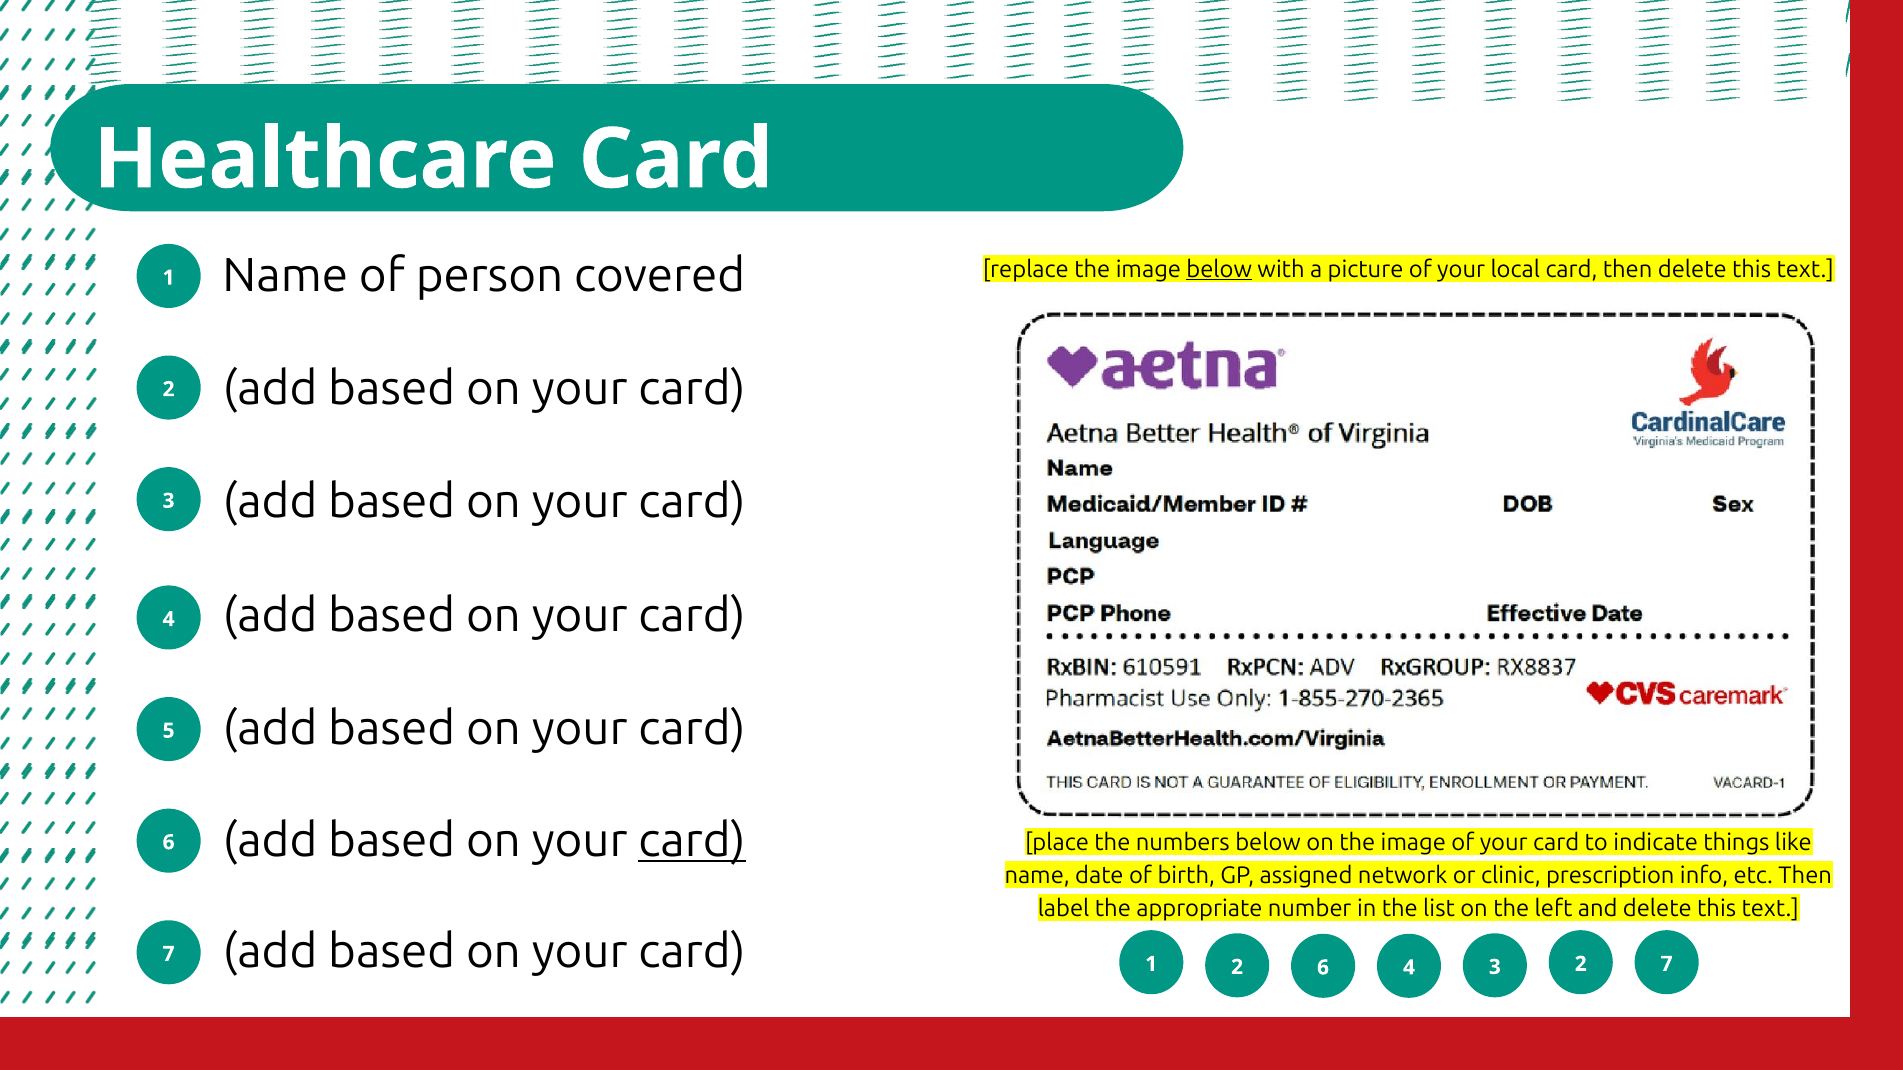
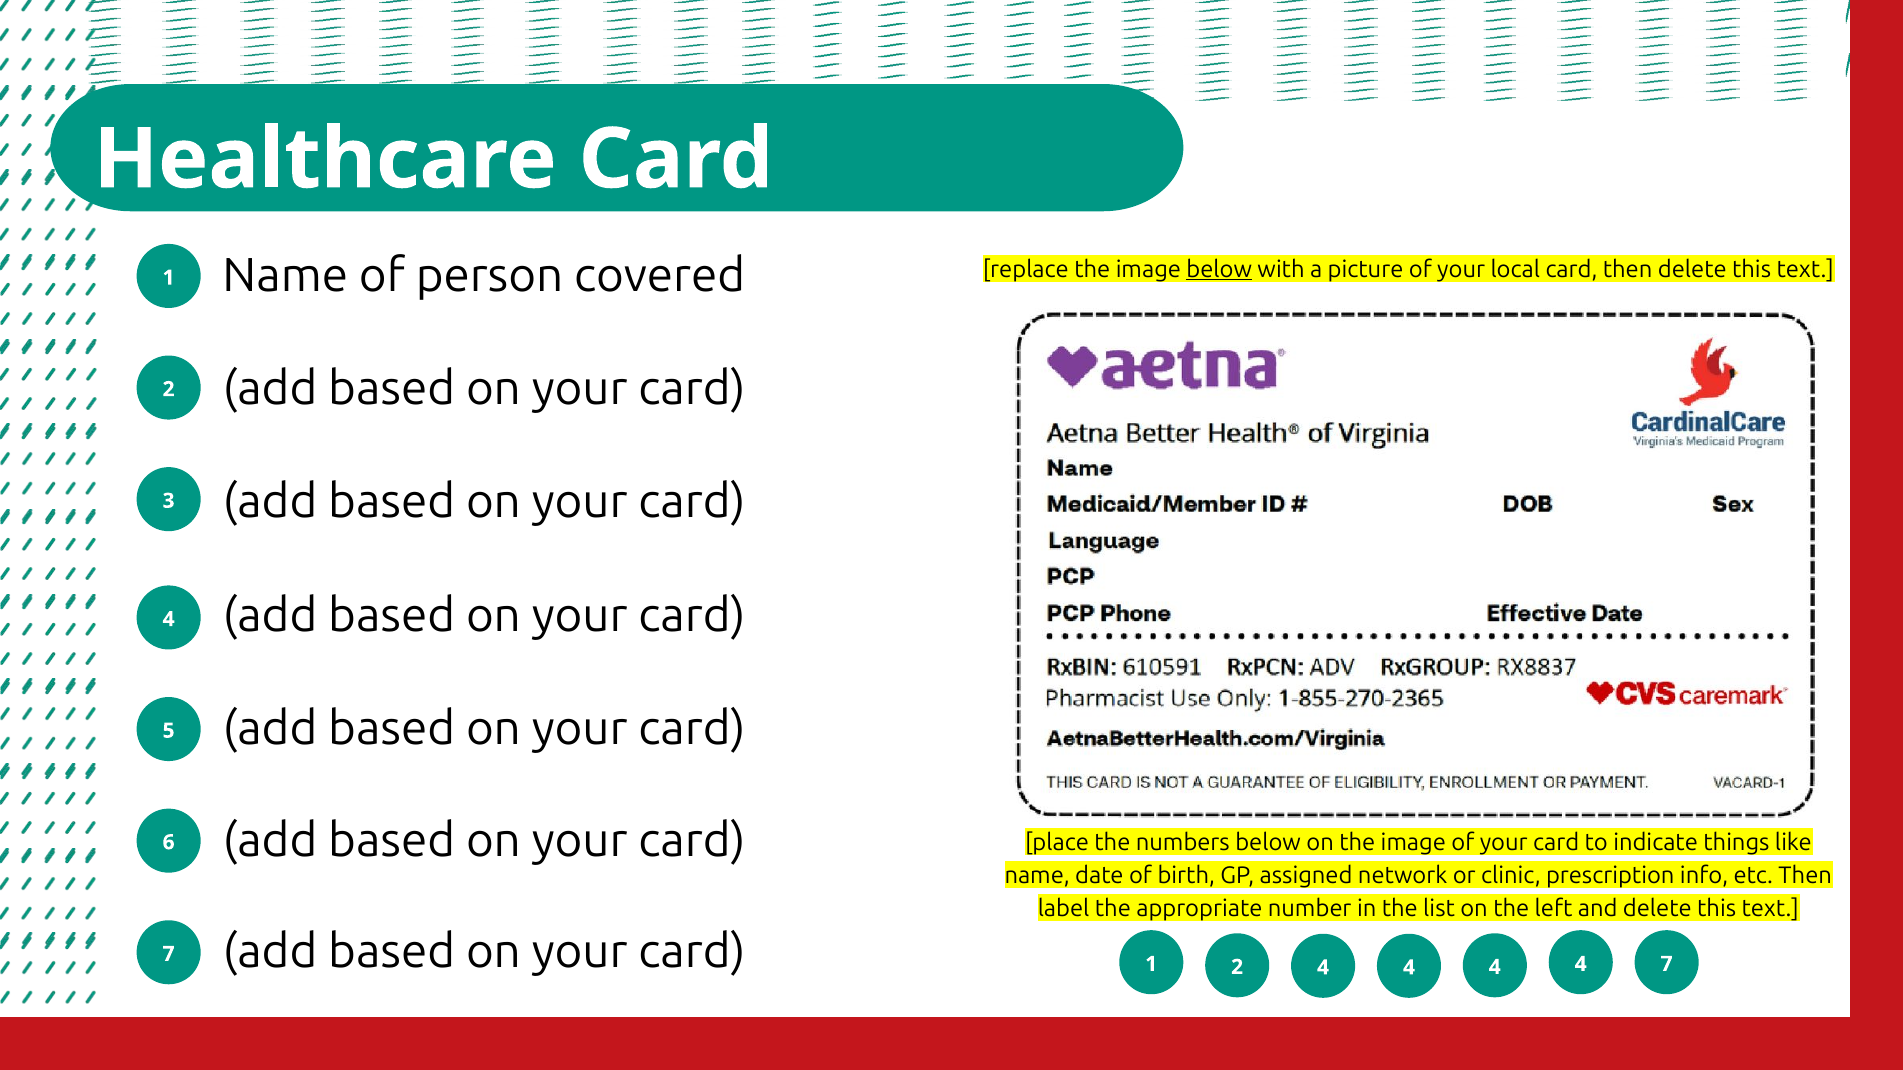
card underline: present -> none (692, 841)
7 2: 2 -> 4 (1581, 964)
2 6: 6 -> 4 (1323, 968)
3: 3 -> 4 (1495, 967)
